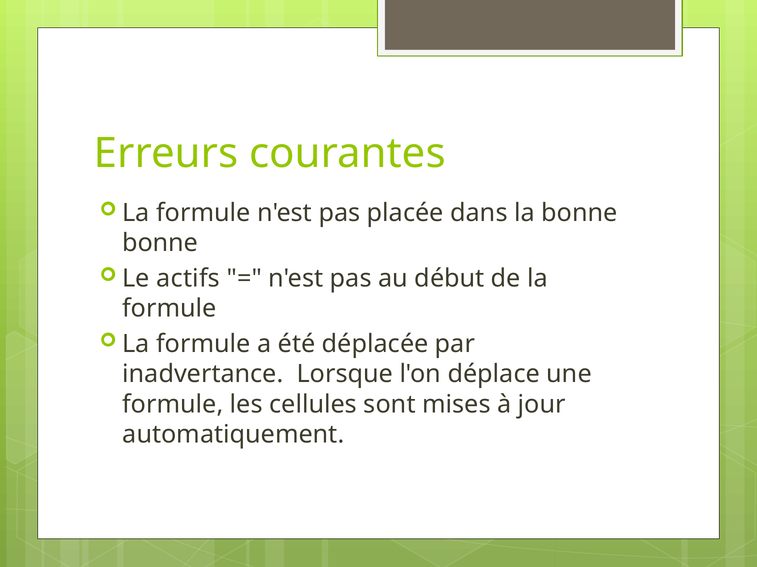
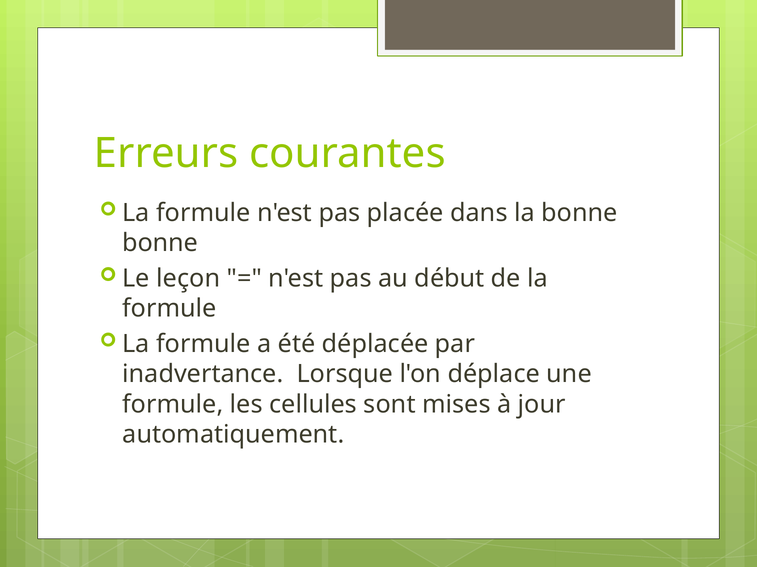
actifs: actifs -> leçon (188, 279)
